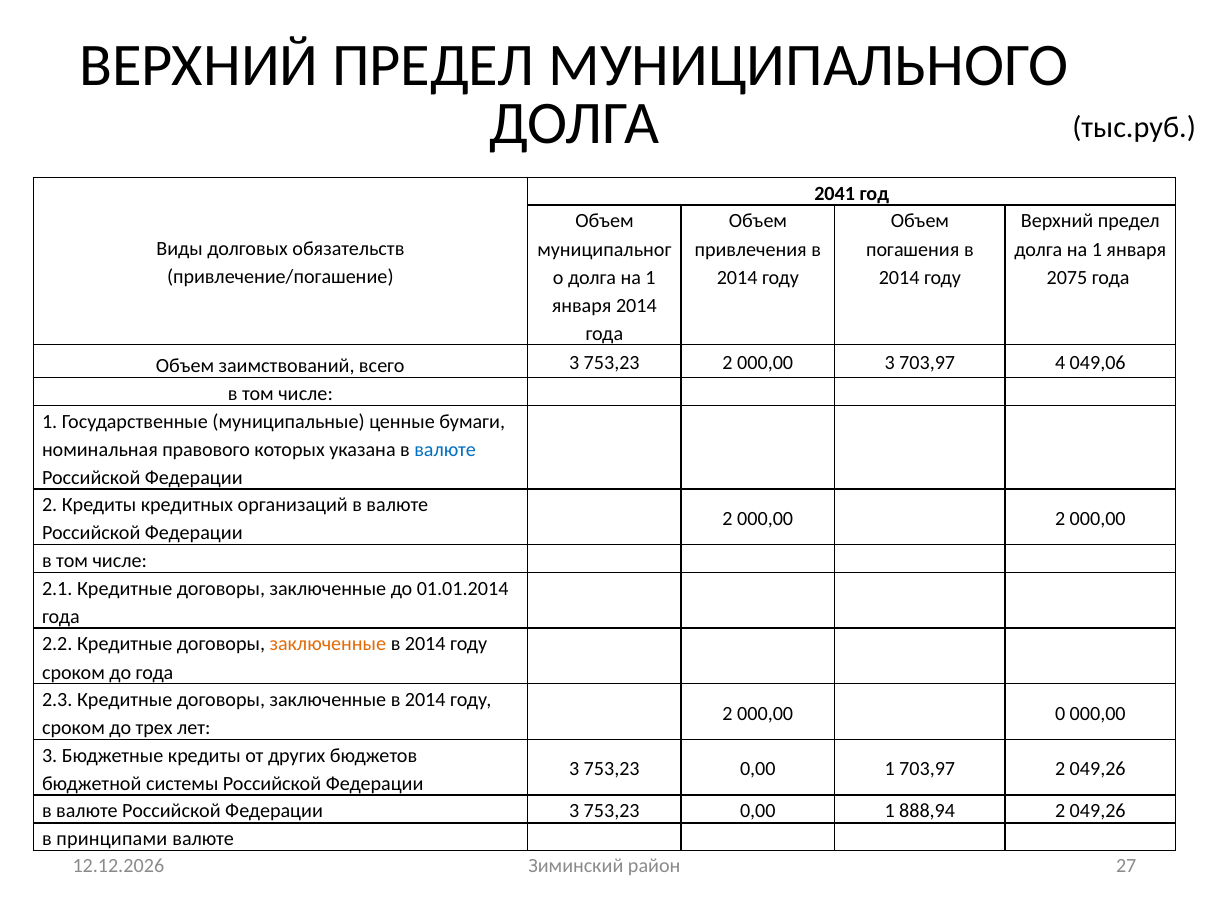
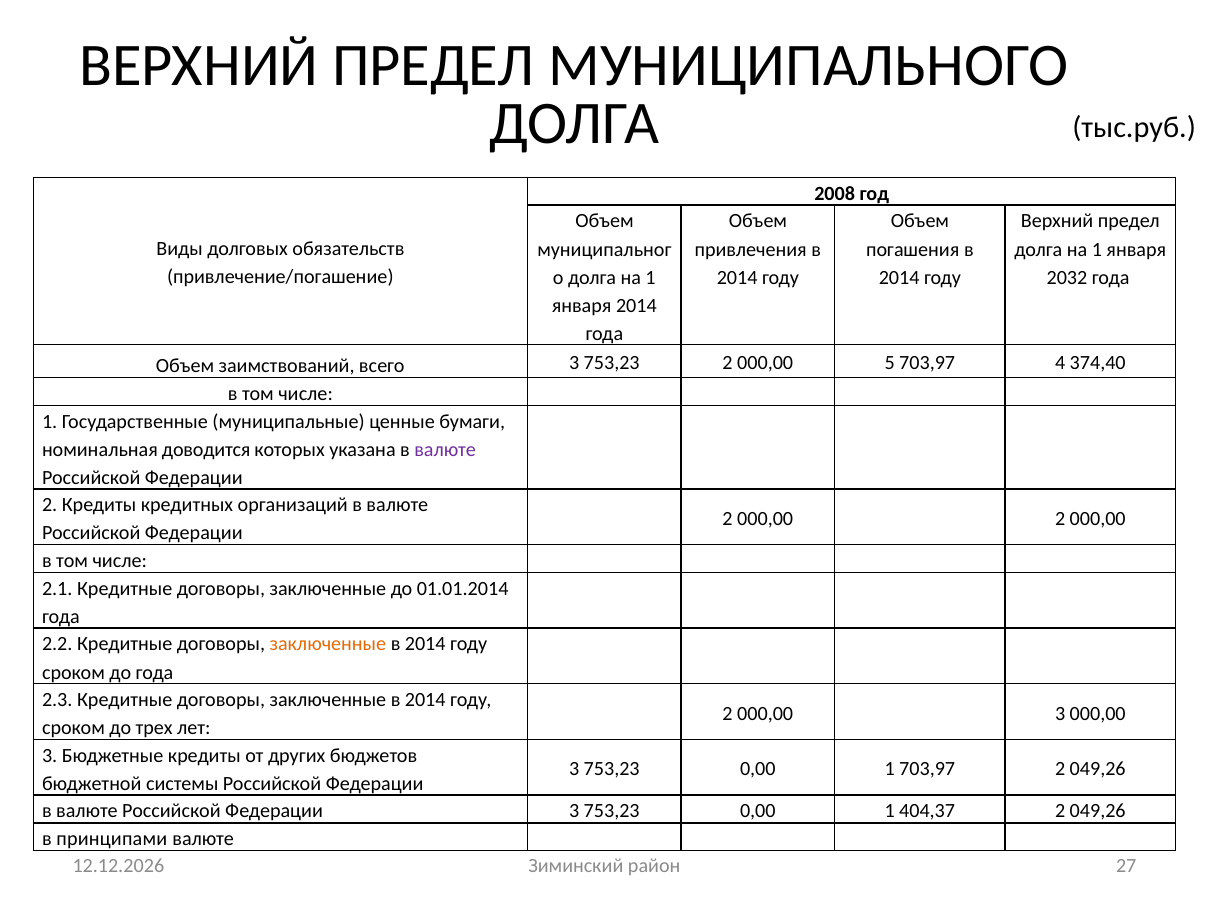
2041: 2041 -> 2008 (835, 193)
2075: 2075 -> 2032 (1067, 278)
2 000,00 3: 3 -> 5 (890, 363)
049,06: 049,06 -> 374,40 (1098, 363)
правового: правового -> доводится (206, 450)
валюте colour: blue -> purple (445, 450)
2 000,00 0: 0 -> 3 (1060, 713)
888,94: 888,94 -> 404,37 (927, 811)
